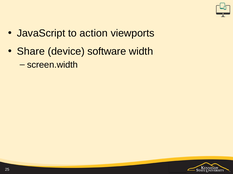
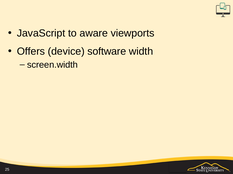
action: action -> aware (94, 33)
Share: Share -> Offers (31, 52)
